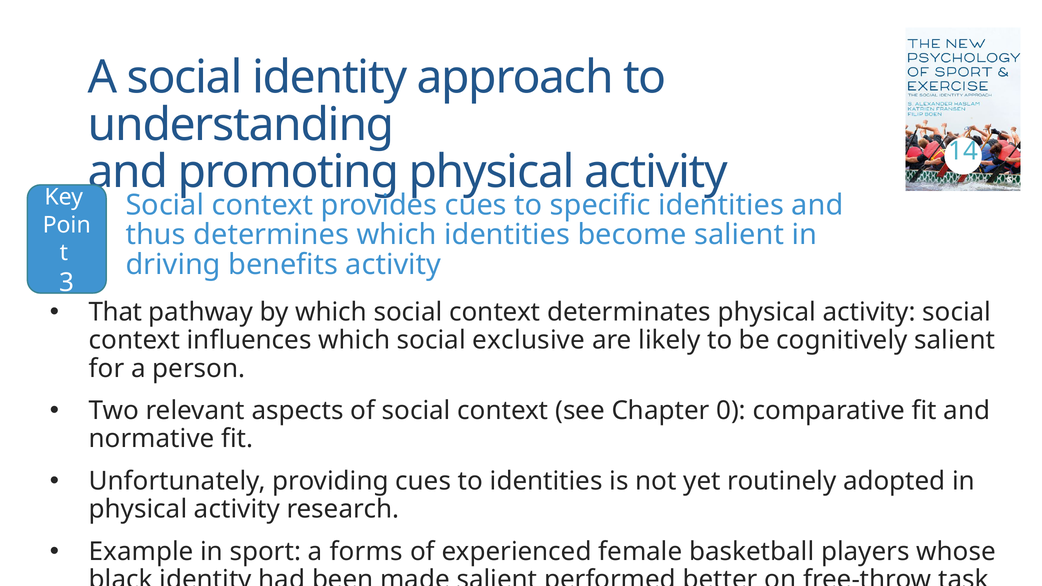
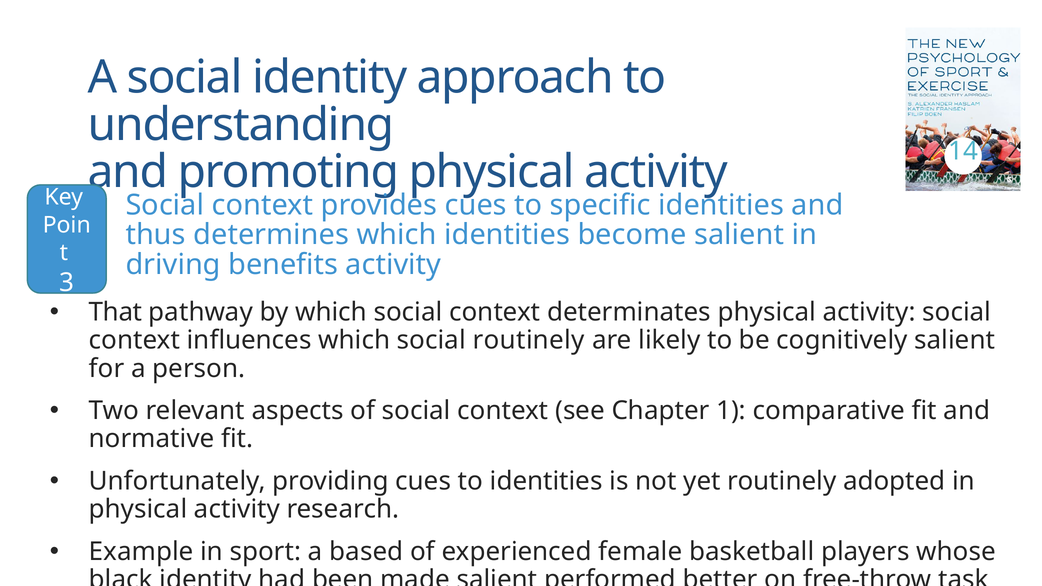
social exclusive: exclusive -> routinely (529, 340)
0: 0 -> 1 (731, 411)
forms: forms -> based (366, 552)
